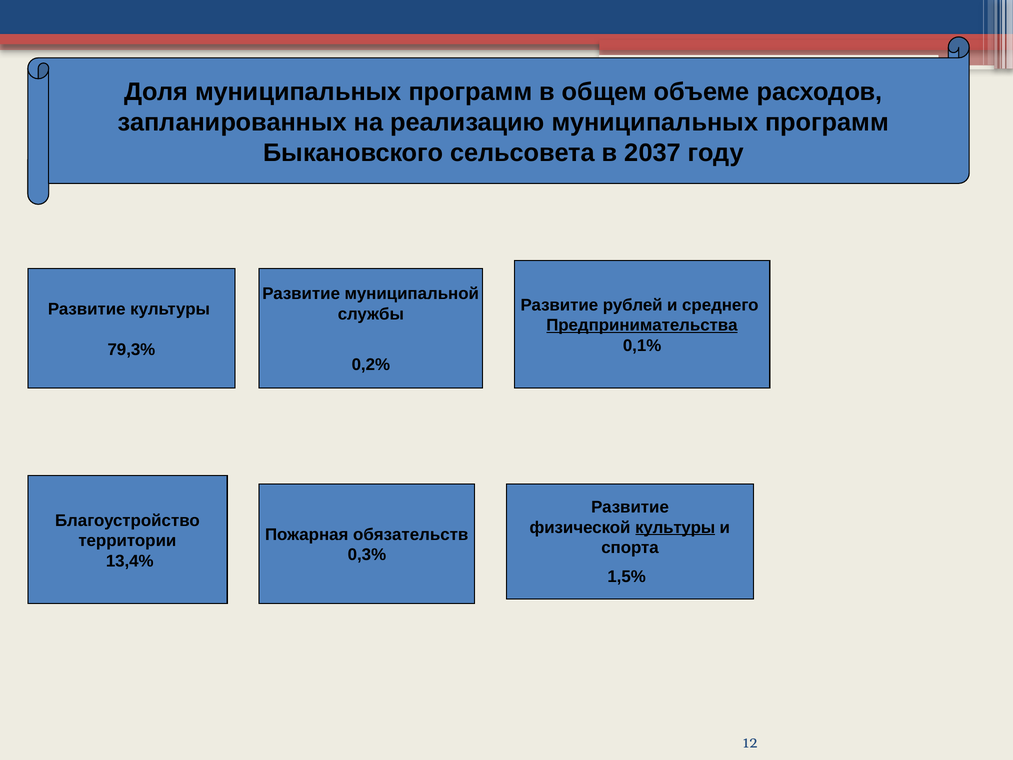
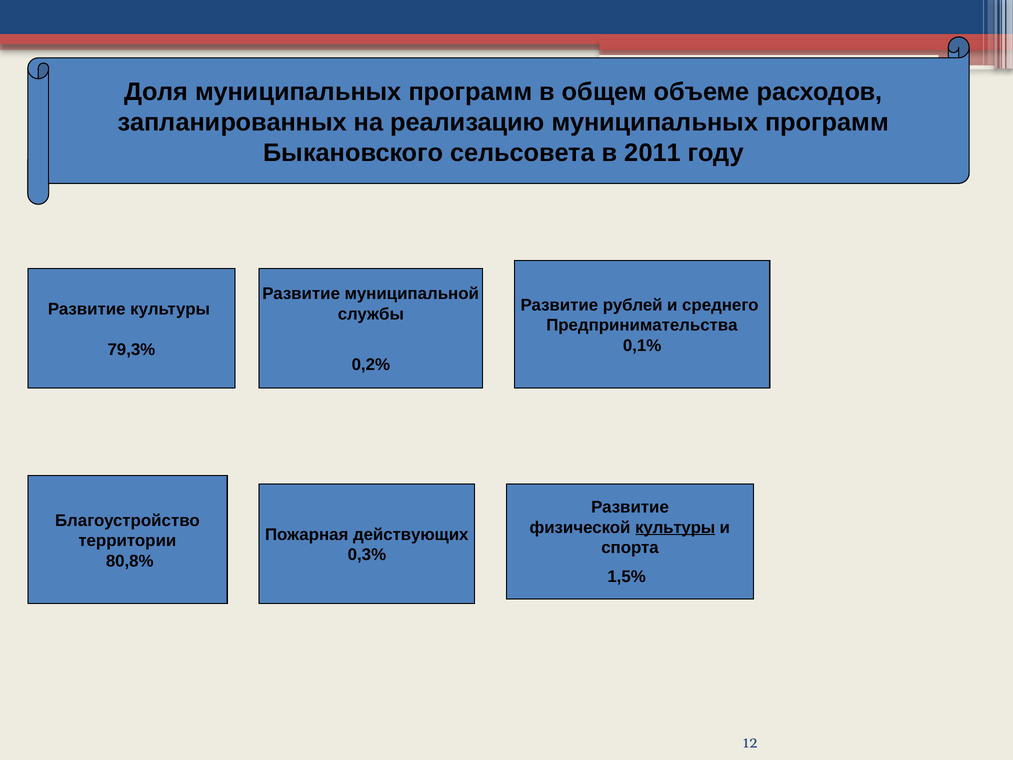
2037: 2037 -> 2011 (653, 153)
Предпринимательства underline: present -> none (642, 325)
обязательств: обязательств -> действующих (411, 534)
13,4%: 13,4% -> 80,8% (130, 561)
